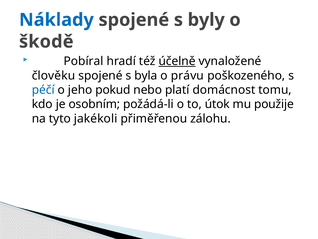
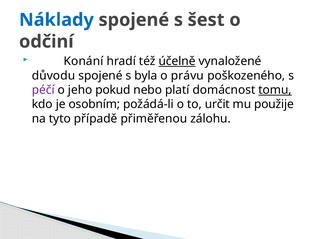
byly: byly -> šest (206, 20)
škodě: škodě -> odčiní (46, 42)
Pobíral: Pobíral -> Konání (84, 61)
člověku: člověku -> důvodu (53, 75)
péčí colour: blue -> purple (43, 90)
tomu underline: none -> present (275, 90)
útok: útok -> určit (217, 104)
jakékoli: jakékoli -> případě (96, 118)
